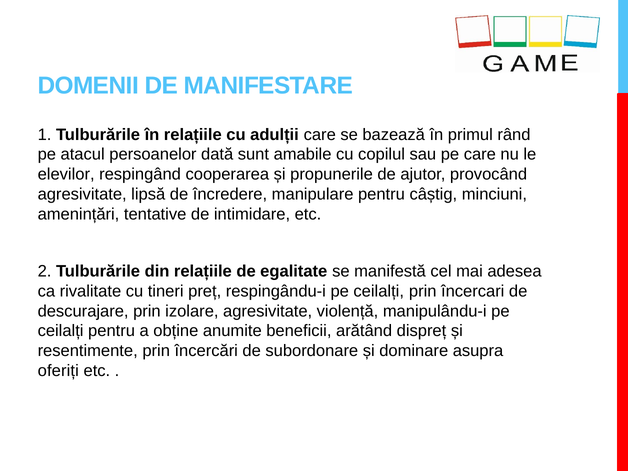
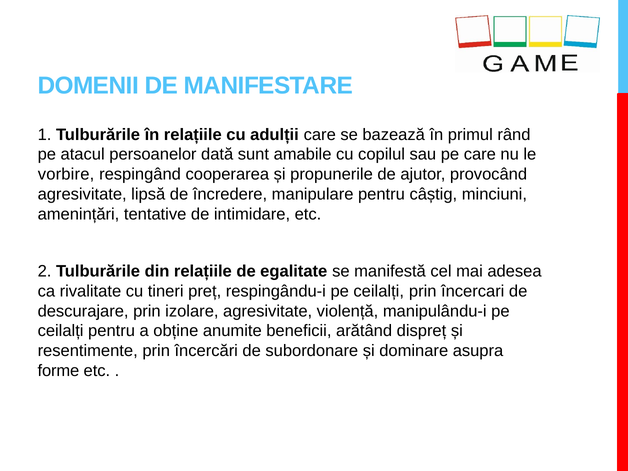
elevilor: elevilor -> vorbire (66, 174)
oferiți: oferiți -> forme (58, 371)
